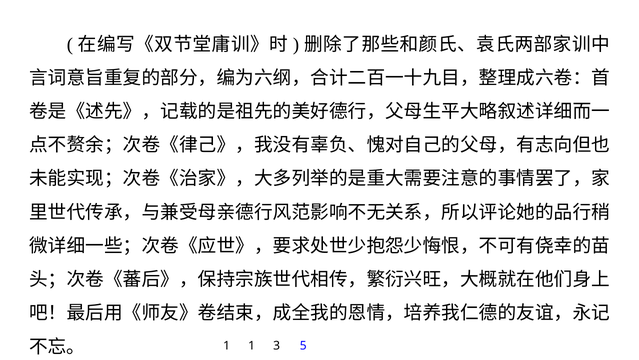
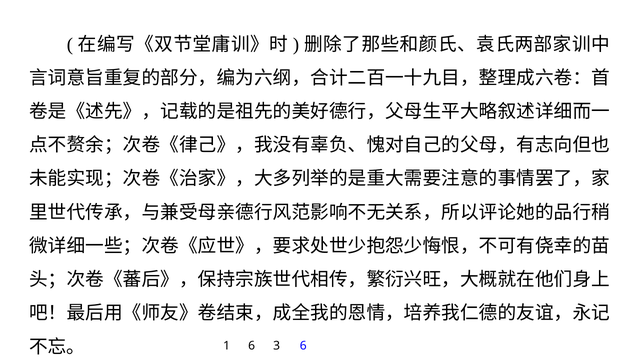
1 1: 1 -> 6 (252, 345)
3 5: 5 -> 6 (303, 345)
